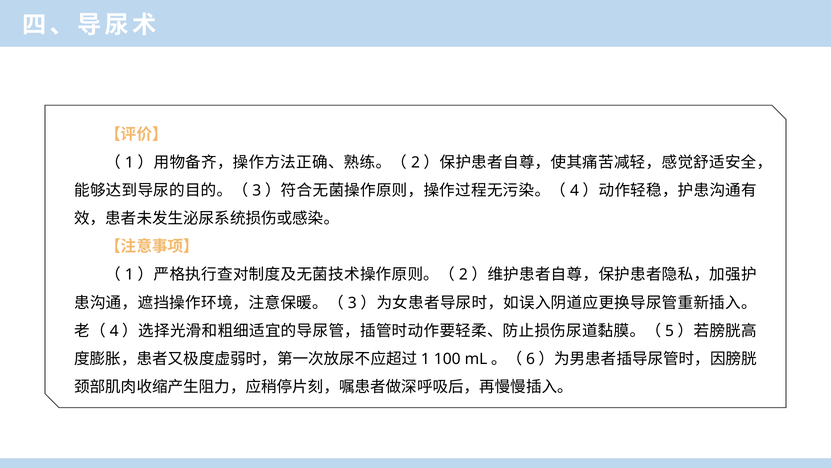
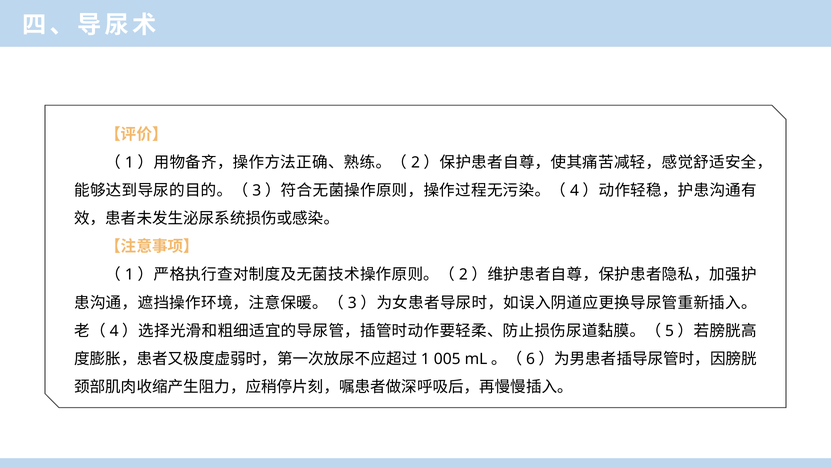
100: 100 -> 005 (447, 359)
